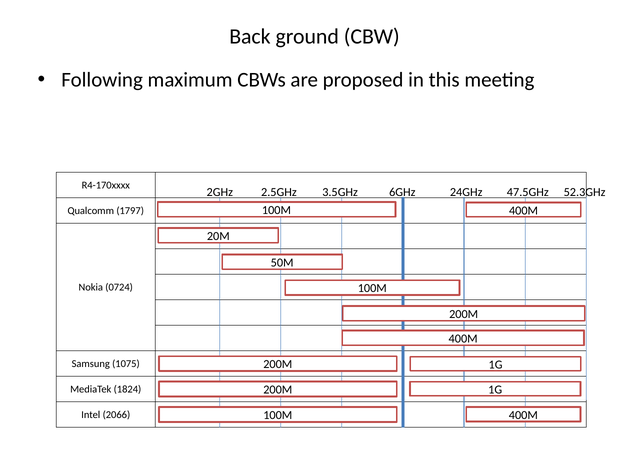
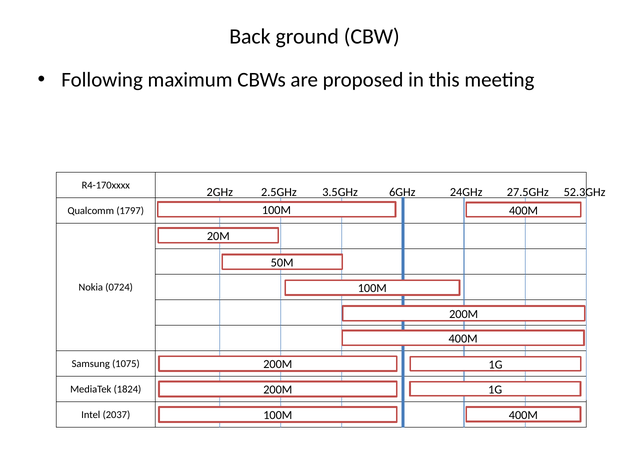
47.5GHz: 47.5GHz -> 27.5GHz (528, 192)
2066: 2066 -> 2037 (116, 415)
